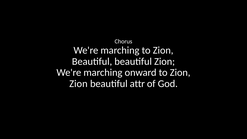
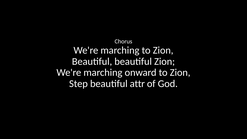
Zion: Zion -> Step (78, 84)
